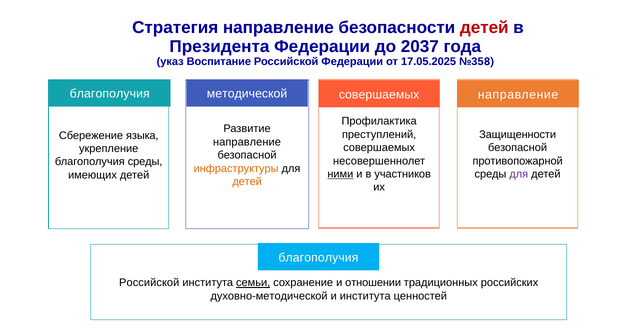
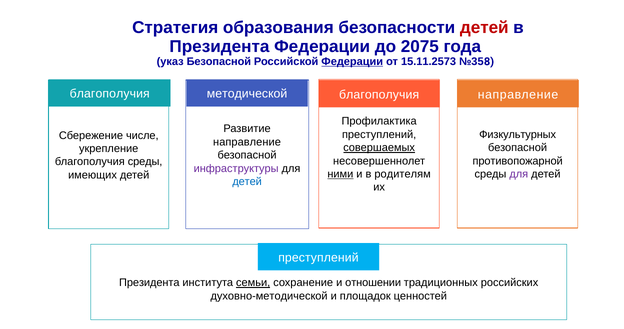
Стратегия направление: направление -> образования (278, 27)
2037: 2037 -> 2075 (420, 46)
указ Воспитание: Воспитание -> Безопасной (219, 62)
Федерации underline: none -> present (352, 62)
17.05.2025: 17.05.2025 -> 15.11.2573 (429, 62)
совершаемых: совершаемых -> благополучия (379, 95)
Защищенности: Защищенности -> Физкультурных (518, 135)
языка: языка -> числе (142, 136)
совершаемых underline: none -> present (379, 148)
инфраструктуры colour: orange -> purple (236, 169)
участников: участников -> родителям (403, 174)
детей colour: orange -> blue (247, 182)
благополучия: благополучия -> преступлений (318, 258)
Российской: Российской -> Президента (149, 283)
и института: института -> площадок (365, 296)
